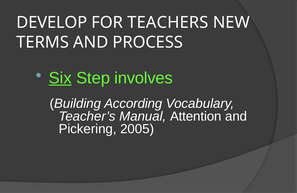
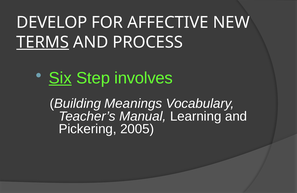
TEACHERS: TEACHERS -> AFFECTIVE (168, 22)
TERMS underline: none -> present (43, 42)
According: According -> Meanings (133, 104)
Attention: Attention -> Learning (196, 116)
